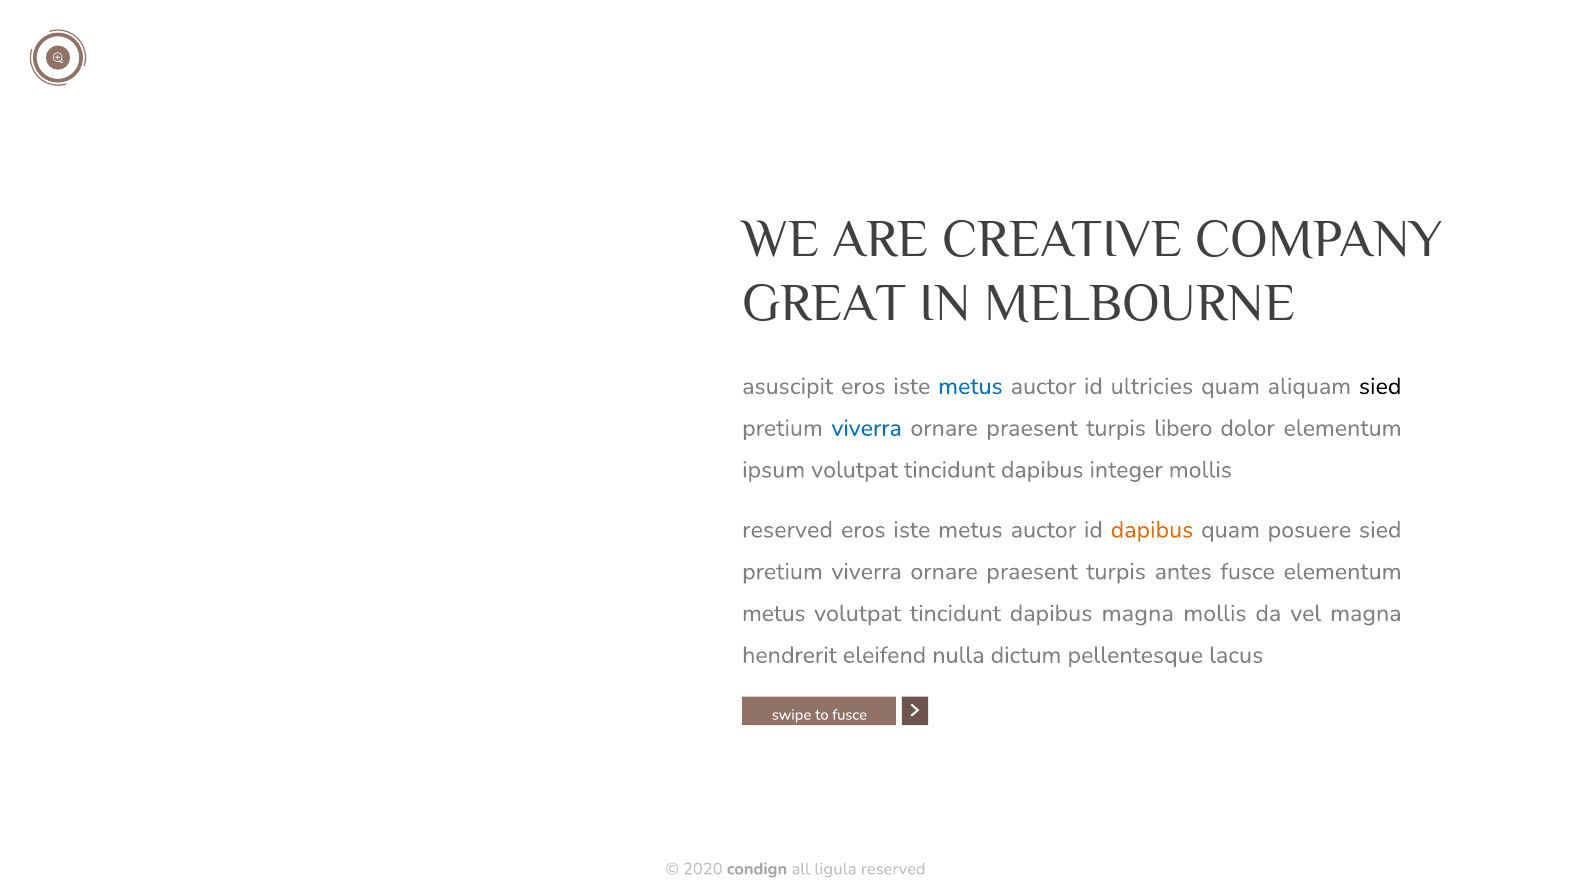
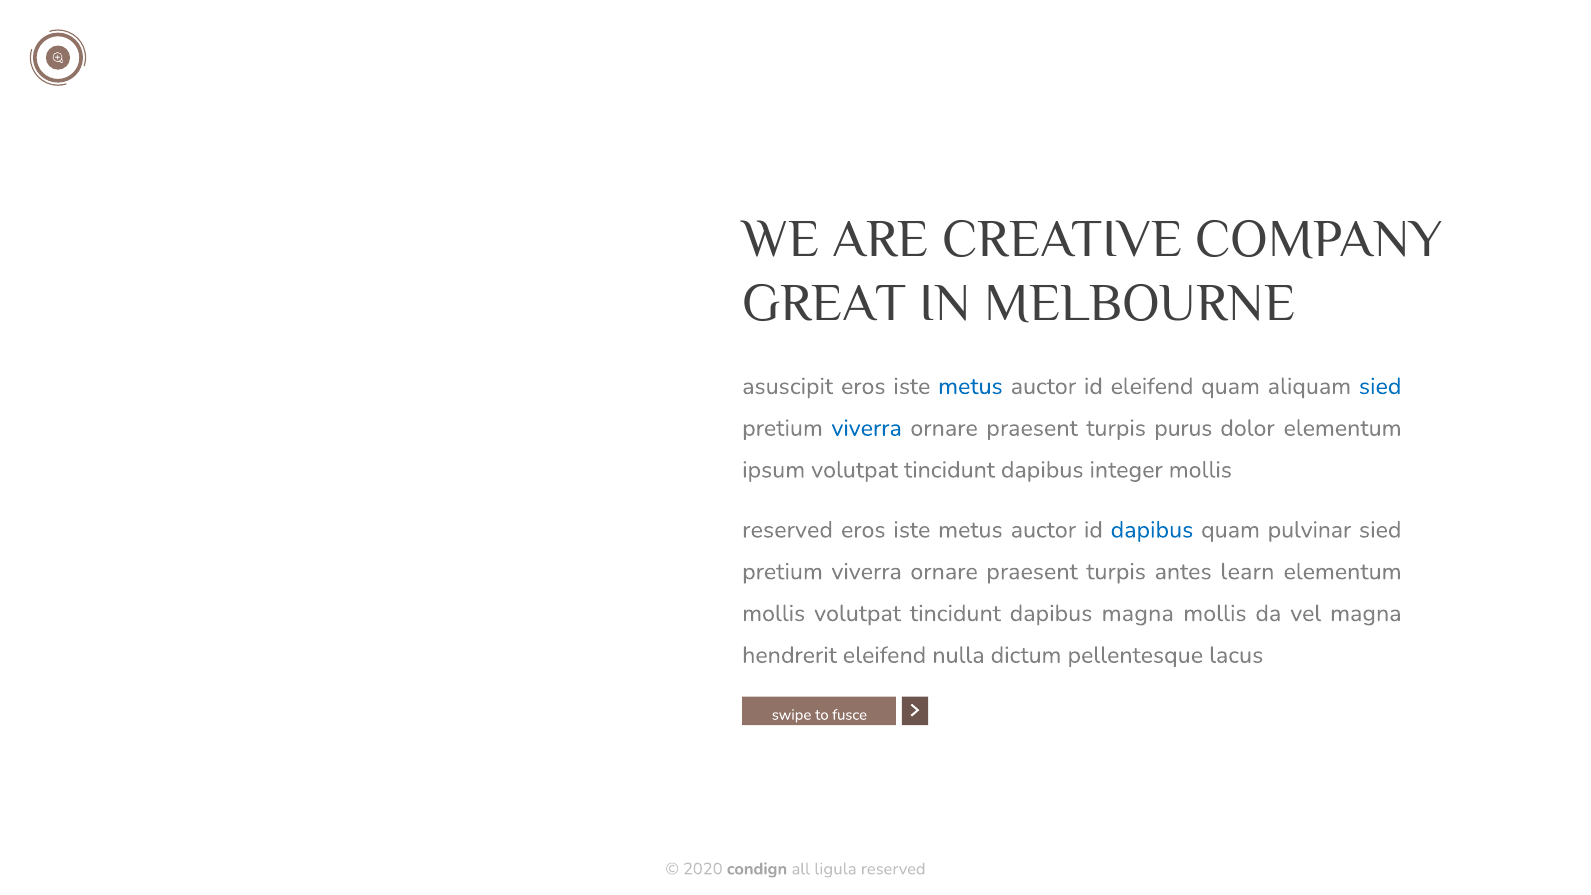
id ultricies: ultricies -> eleifend (1152, 386)
sied colour: black -> blue (1380, 386)
libero: libero -> purus (1183, 428)
dapibus colour: orange -> blue (1152, 530)
posuere: posuere -> pulvinar (1309, 530)
antes fusce: fusce -> learn (1247, 572)
metus: metus -> mollis (774, 613)
